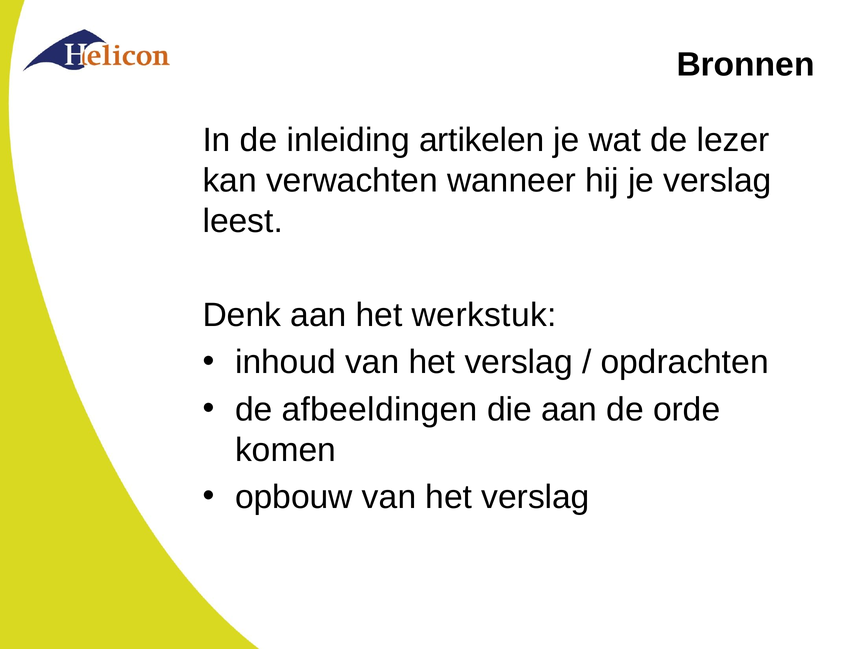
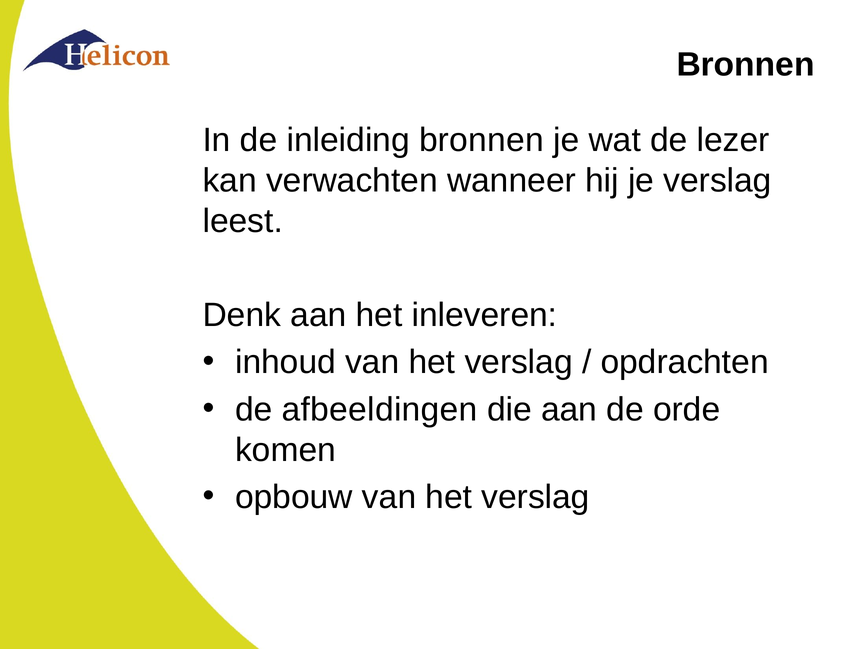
inleiding artikelen: artikelen -> bronnen (481, 140)
werkstuk: werkstuk -> inleveren (484, 315)
